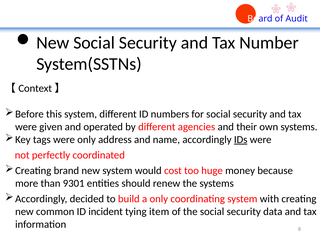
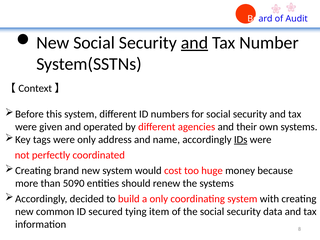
and underline: none -> present (195, 43)
9301: 9301 -> 5090 (74, 183)
incident: incident -> secured (106, 212)
